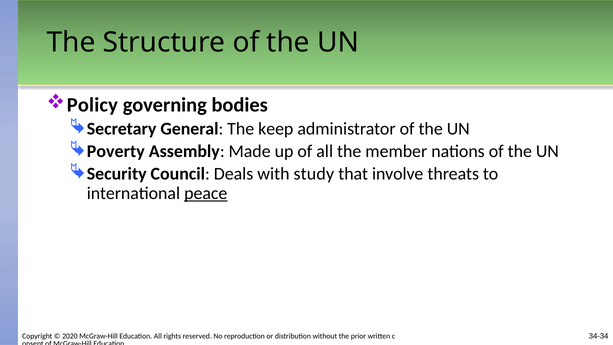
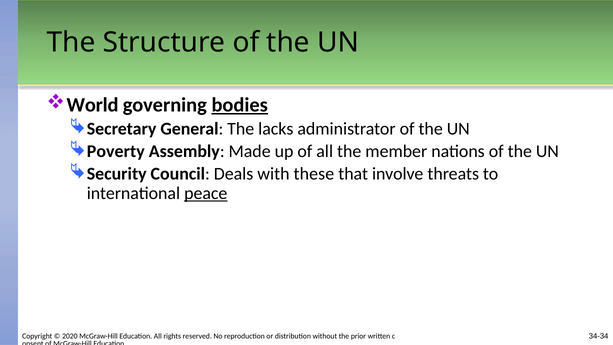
Policy: Policy -> World (93, 105)
bodies underline: none -> present (240, 105)
keep: keep -> lacks (276, 129)
study: study -> these (314, 174)
